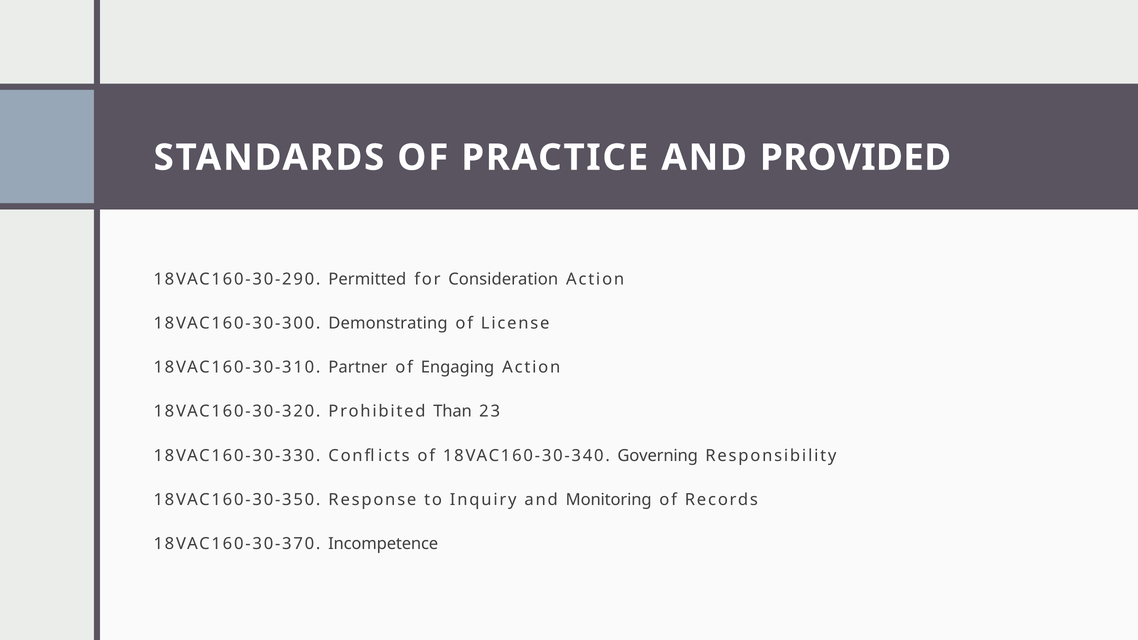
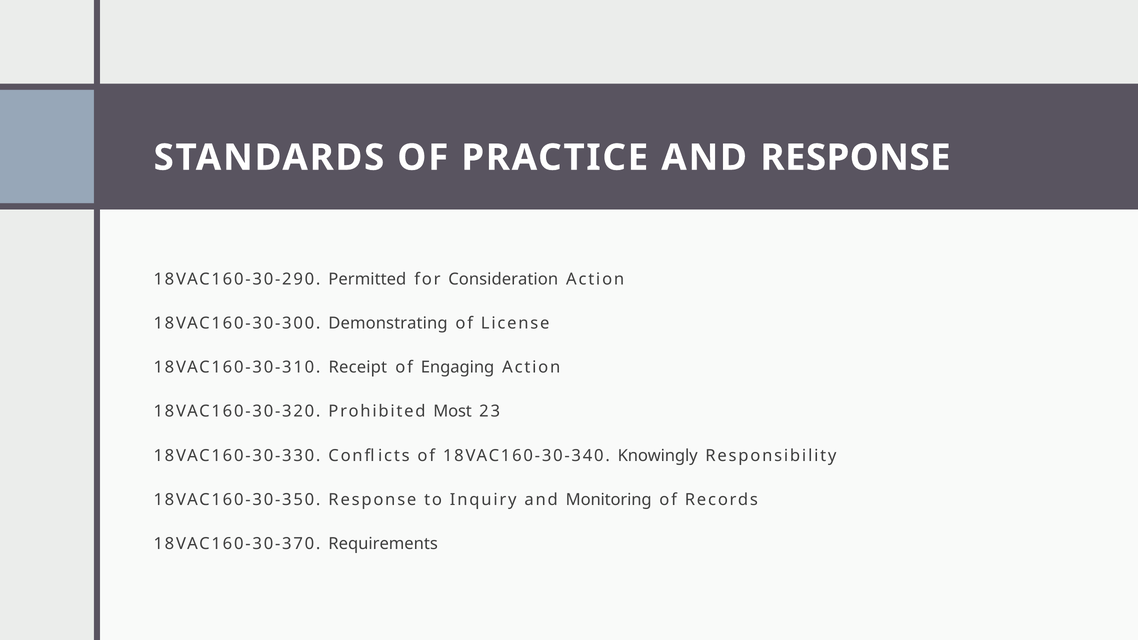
AND PROVIDED: PROVIDED -> RESPONSE (856, 158)
Partner: Partner -> Receipt (358, 368)
Than: Than -> Most (453, 412)
Governing: Governing -> Knowingly (658, 456)
Incompetence: Incompetence -> Requirements (383, 544)
